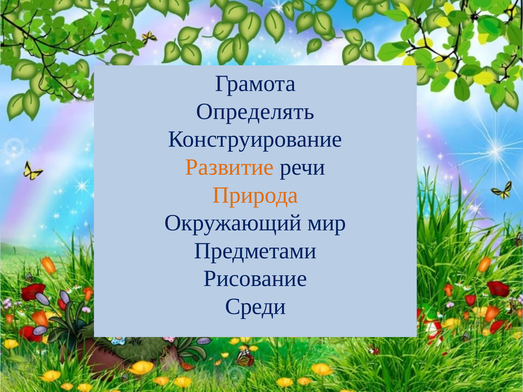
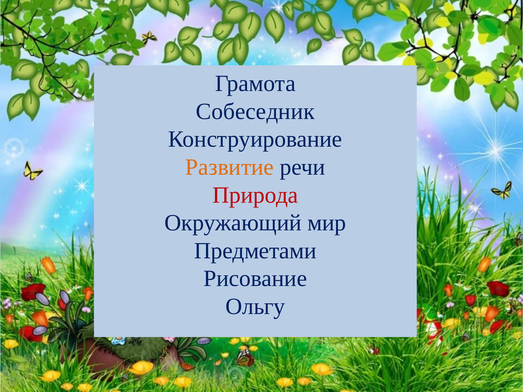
Определять: Определять -> Собеседник (255, 111)
Природа colour: orange -> red (255, 195)
Среди: Среди -> Ольгу (255, 307)
